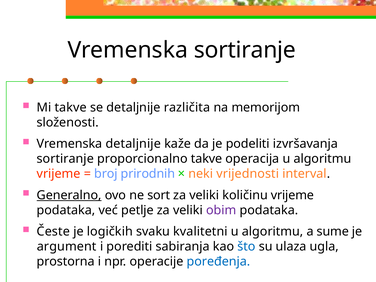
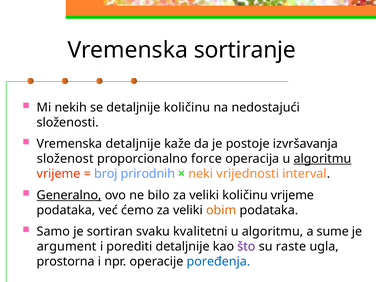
Mi takve: takve -> nekih (71, 107)
detaljnije različita: različita -> količinu (187, 107)
memorijom: memorijom -> nedostajući (266, 107)
podeliti: podeliti -> postoje (248, 144)
sortiranje: sortiranje -> složenost (65, 159)
proporcionalno takve: takve -> force (207, 159)
algoritmu underline: none -> present (322, 159)
sort: sort -> bilo (159, 195)
petlje: petlje -> ćemo (137, 210)
obim colour: purple -> orange (221, 210)
Česte: Česte -> Samo (53, 231)
logičkih: logičkih -> sortiran (110, 231)
porediti sabiranja: sabiranja -> detaljnije (183, 247)
što colour: blue -> purple (246, 247)
ulaza: ulaza -> raste (291, 247)
